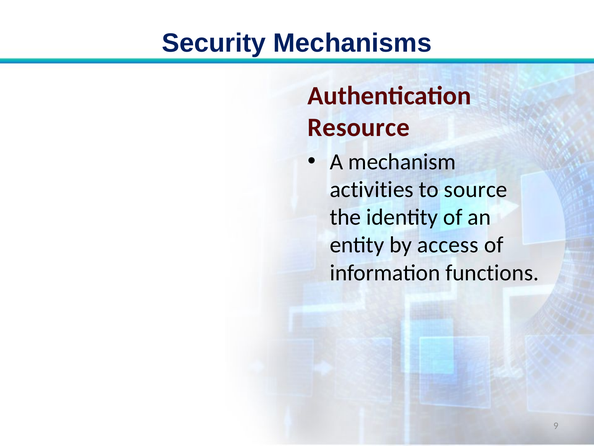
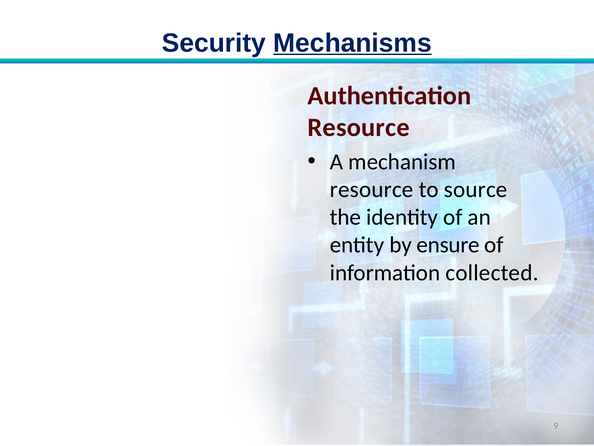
Mechanisms underline: none -> present (353, 43)
activities: activities -> resource (372, 189)
access: access -> ensure (448, 245)
functions: functions -> collected (492, 272)
